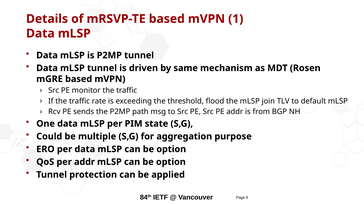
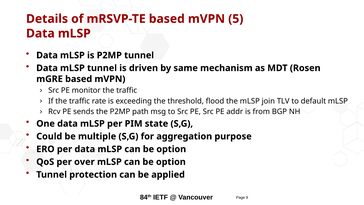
1: 1 -> 5 (236, 19)
per addr: addr -> over (84, 162)
